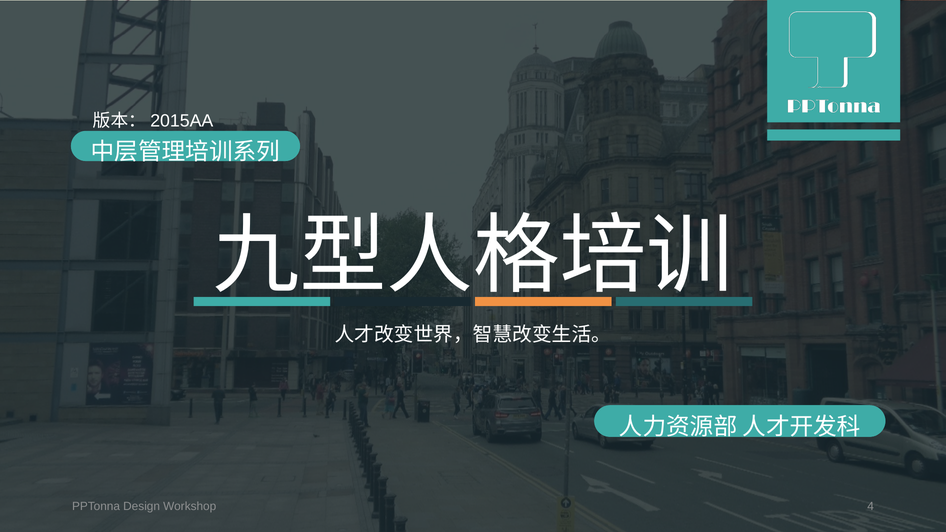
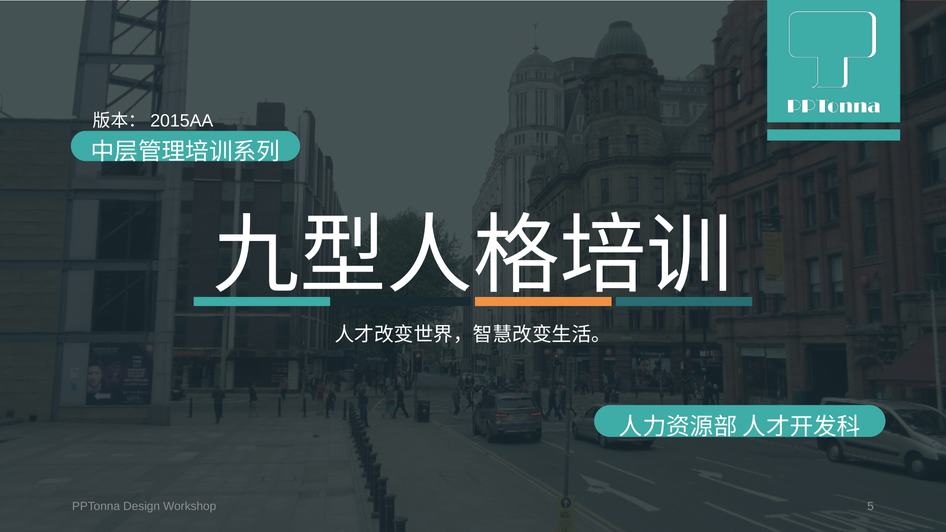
4: 4 -> 5 (871, 506)
